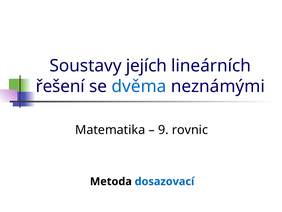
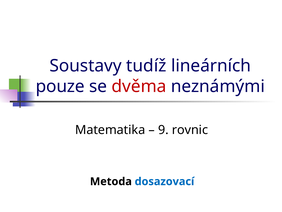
jejích: jejích -> tudíž (146, 66)
řešení: řešení -> pouze (60, 86)
dvěma colour: blue -> red (139, 86)
